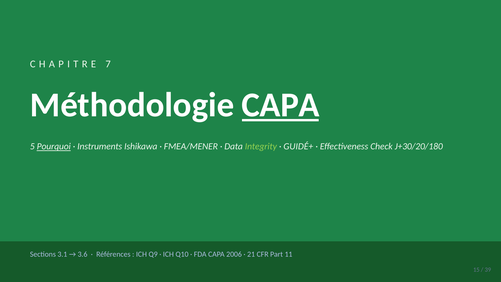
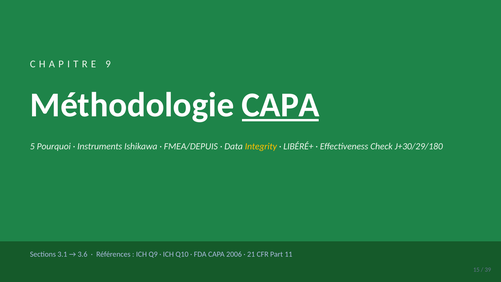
7: 7 -> 9 (108, 64)
Pourquoi underline: present -> none (54, 146)
FMEA/MENER: FMEA/MENER -> FMEA/DEPUIS (191, 146)
Integrity colour: light green -> yellow (261, 146)
GUIDÉ+: GUIDÉ+ -> LIBÉRÉ+ (298, 146)
J+30/20/180: J+30/20/180 -> J+30/29/180 (419, 146)
